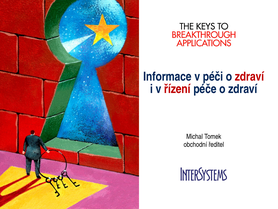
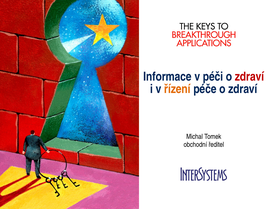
řízení colour: red -> orange (177, 89)
